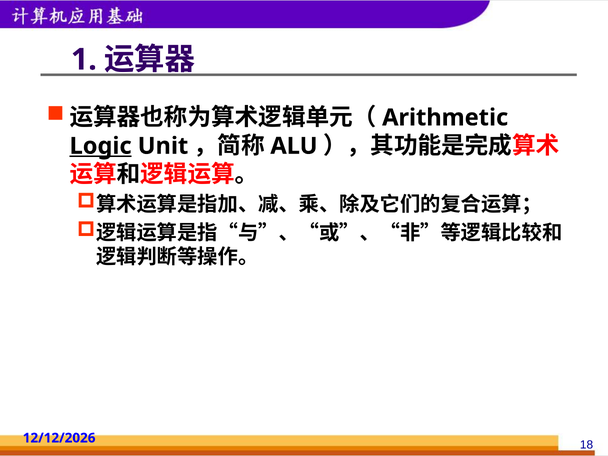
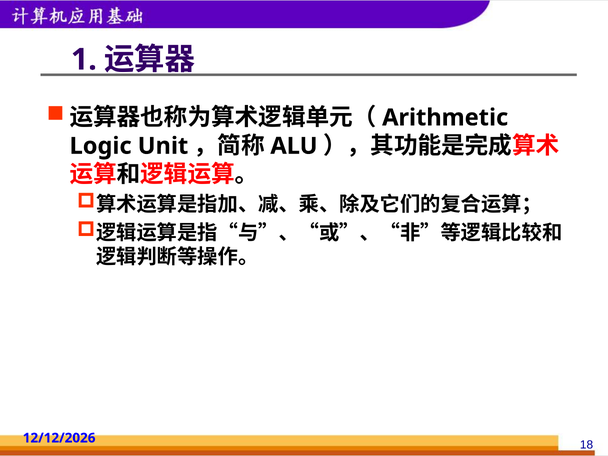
Logic underline: present -> none (101, 146)
